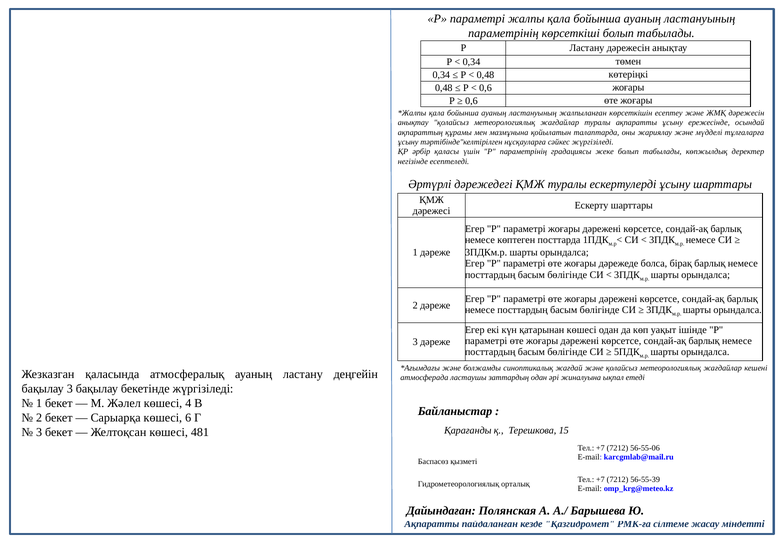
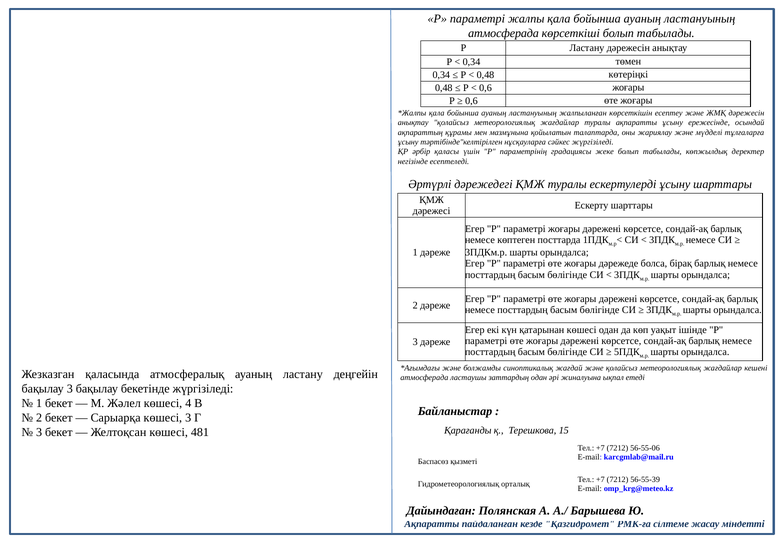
параметрінің: параметрінің -> атмосферада (503, 33)
көшесі 6: 6 -> 3 (188, 418)
